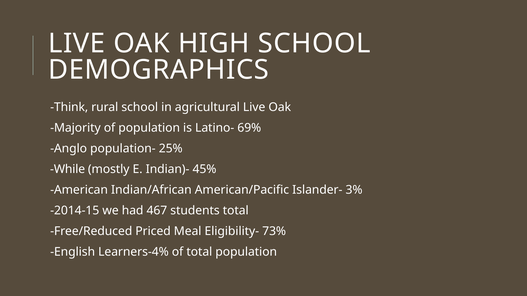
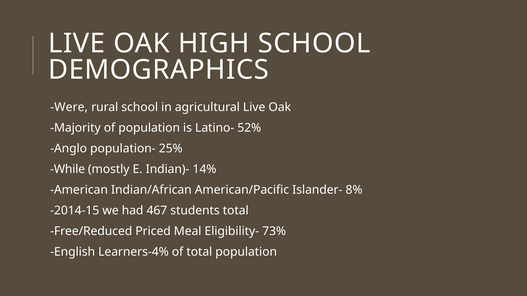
Think: Think -> Were (69, 107)
69%: 69% -> 52% (249, 128)
45%: 45% -> 14% (204, 169)
3%: 3% -> 8% (354, 190)
